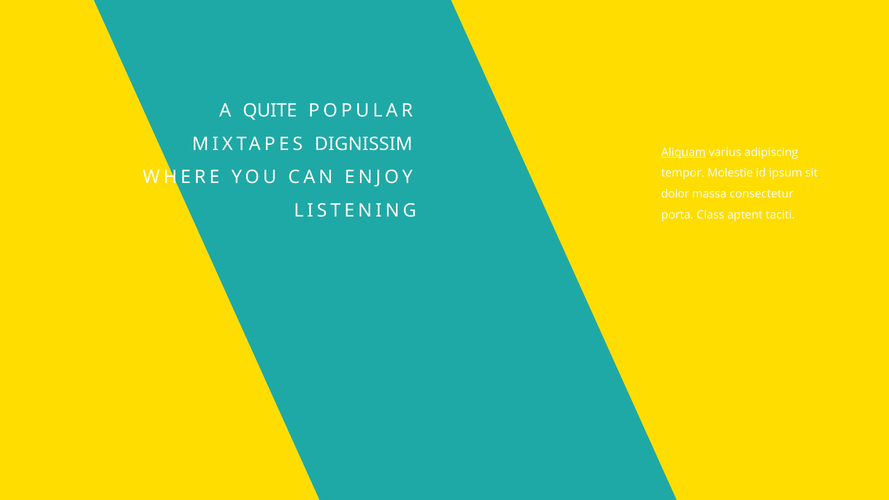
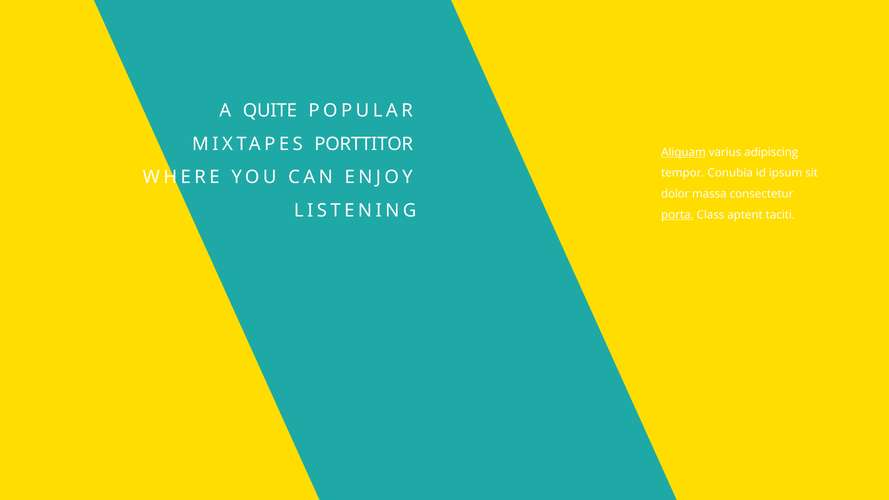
DIGNISSIM: DIGNISSIM -> PORTTITOR (364, 144)
Molestie: Molestie -> Conubia (730, 173)
porta underline: none -> present (677, 215)
